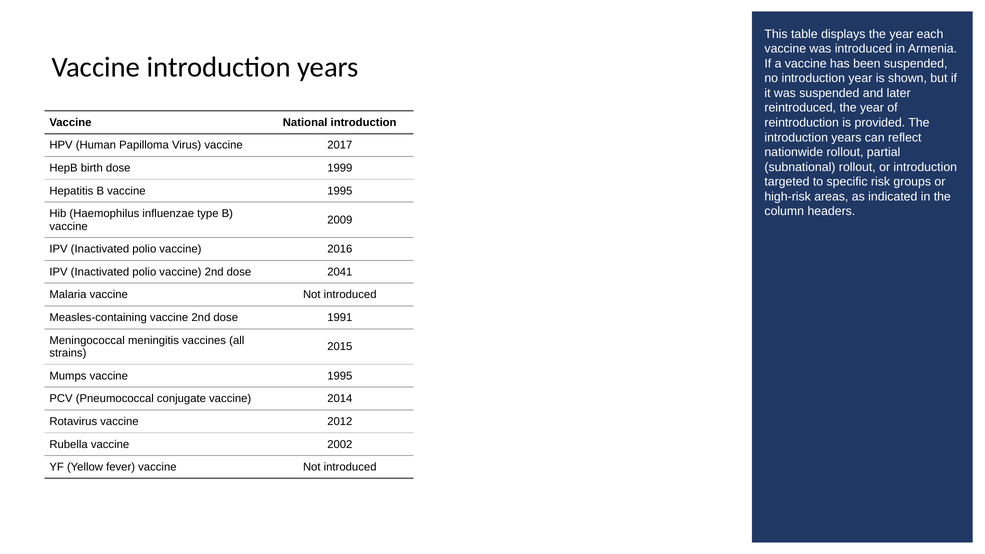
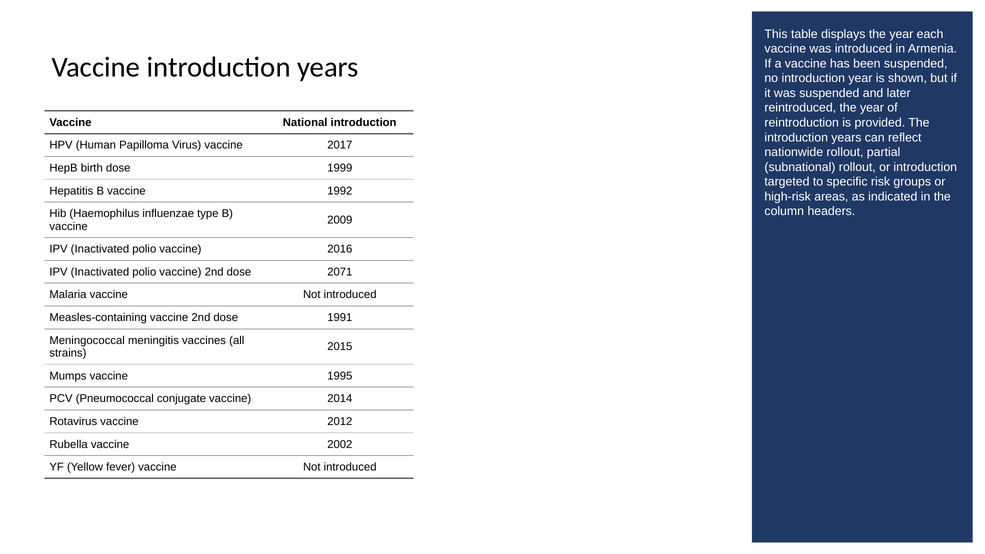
B vaccine 1995: 1995 -> 1992 (340, 191)
2041: 2041 -> 2071 (340, 272)
